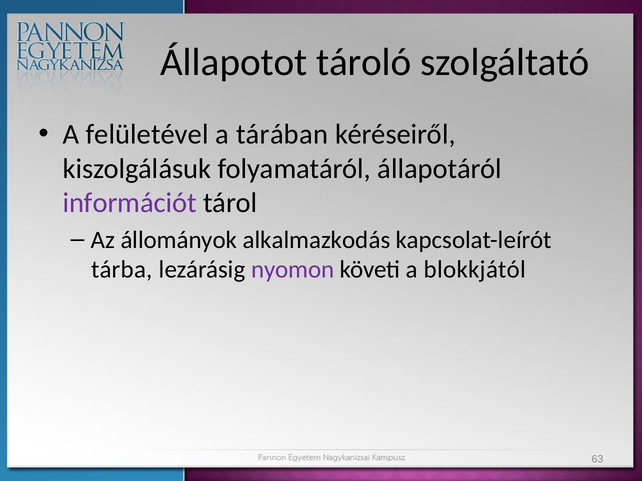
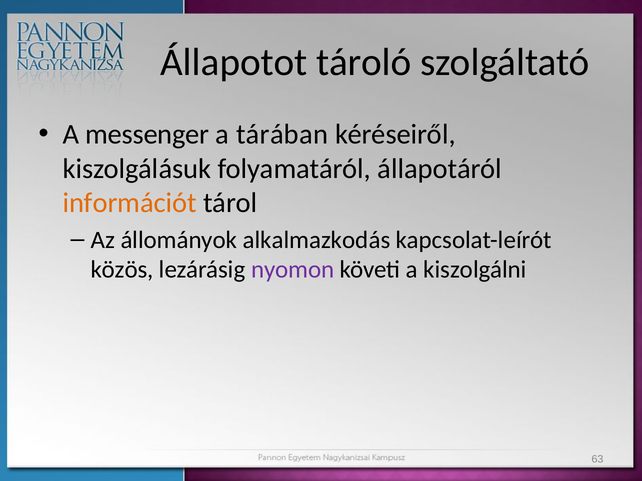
felületével: felületével -> messenger (147, 135)
információt colour: purple -> orange (130, 203)
tárba: tárba -> közös (122, 270)
blokkjától: blokkjától -> kiszolgálni (475, 270)
